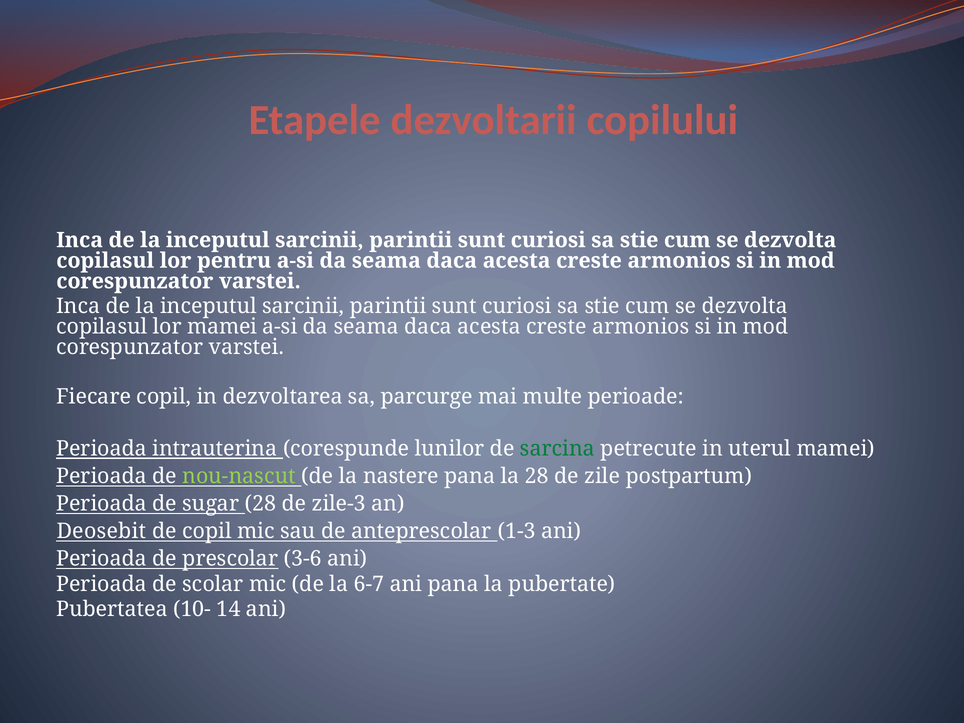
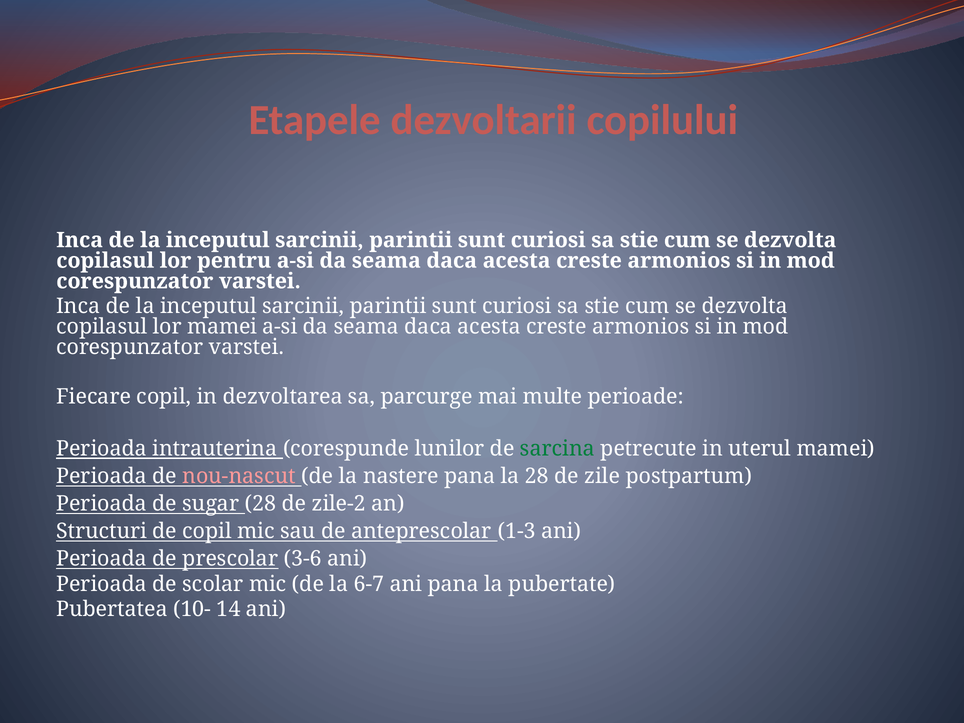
nou-nascut colour: light green -> pink (239, 476)
zile-3: zile-3 -> zile-2 (339, 504)
Deosebit: Deosebit -> Structuri (102, 531)
